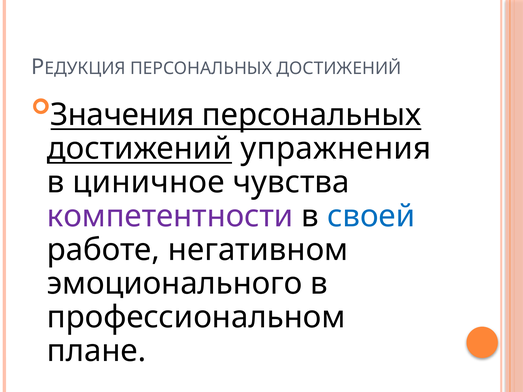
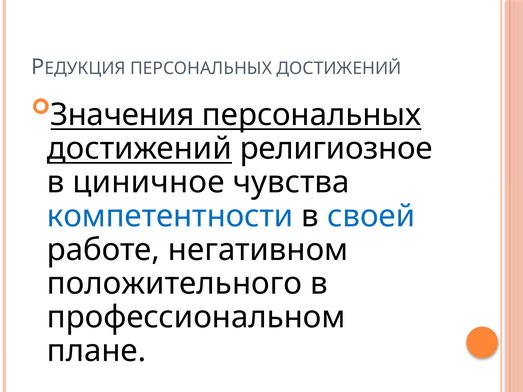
упражнения: упражнения -> религиозное (336, 149)
компетентности colour: purple -> blue (170, 216)
эмоционального: эмоционального -> положительного (175, 284)
